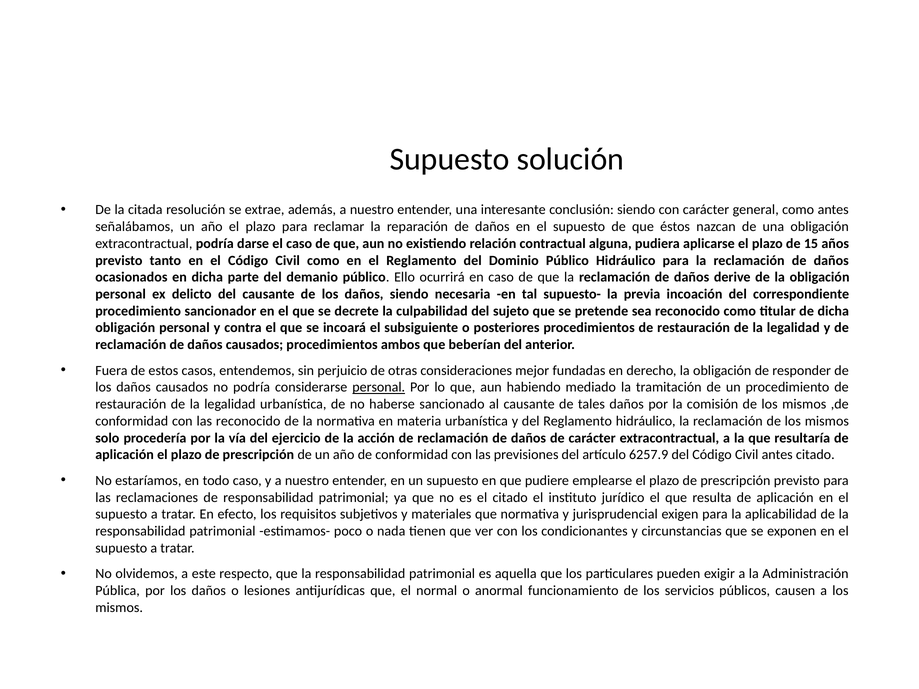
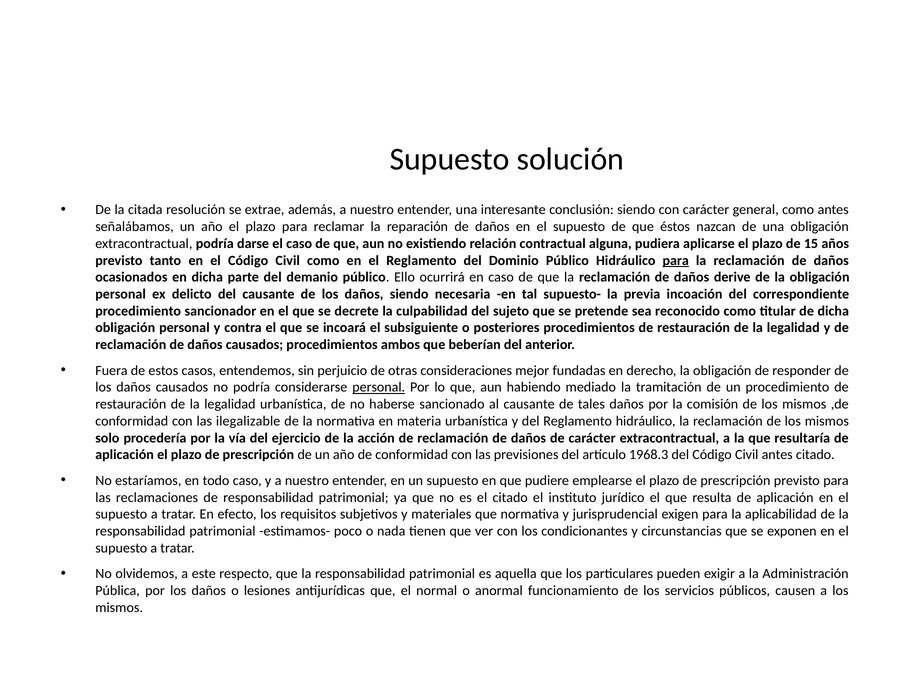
para underline: none -> present (676, 261)
las reconocido: reconocido -> ilegalizable (248, 421)
6257.9: 6257.9 -> 1968.3 (649, 455)
